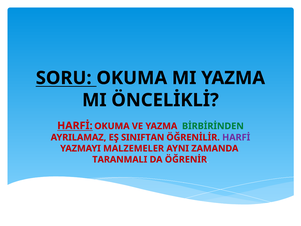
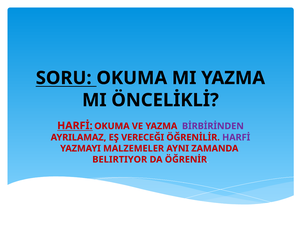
BİRBİRİNDEN colour: green -> purple (213, 126)
SINIFTAN: SINIFTAN -> VERECEĞI (143, 137)
TARANMALI: TARANMALI -> BELIRTIYOR (120, 159)
